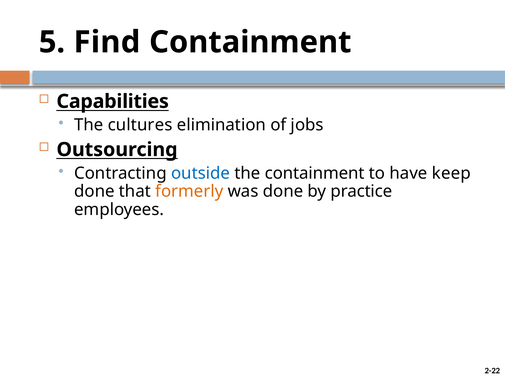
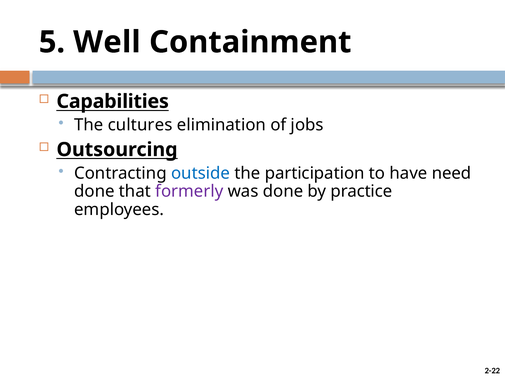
Find: Find -> Well (107, 42)
the containment: containment -> participation (315, 173)
keep: keep -> need (451, 173)
formerly colour: orange -> purple (189, 191)
